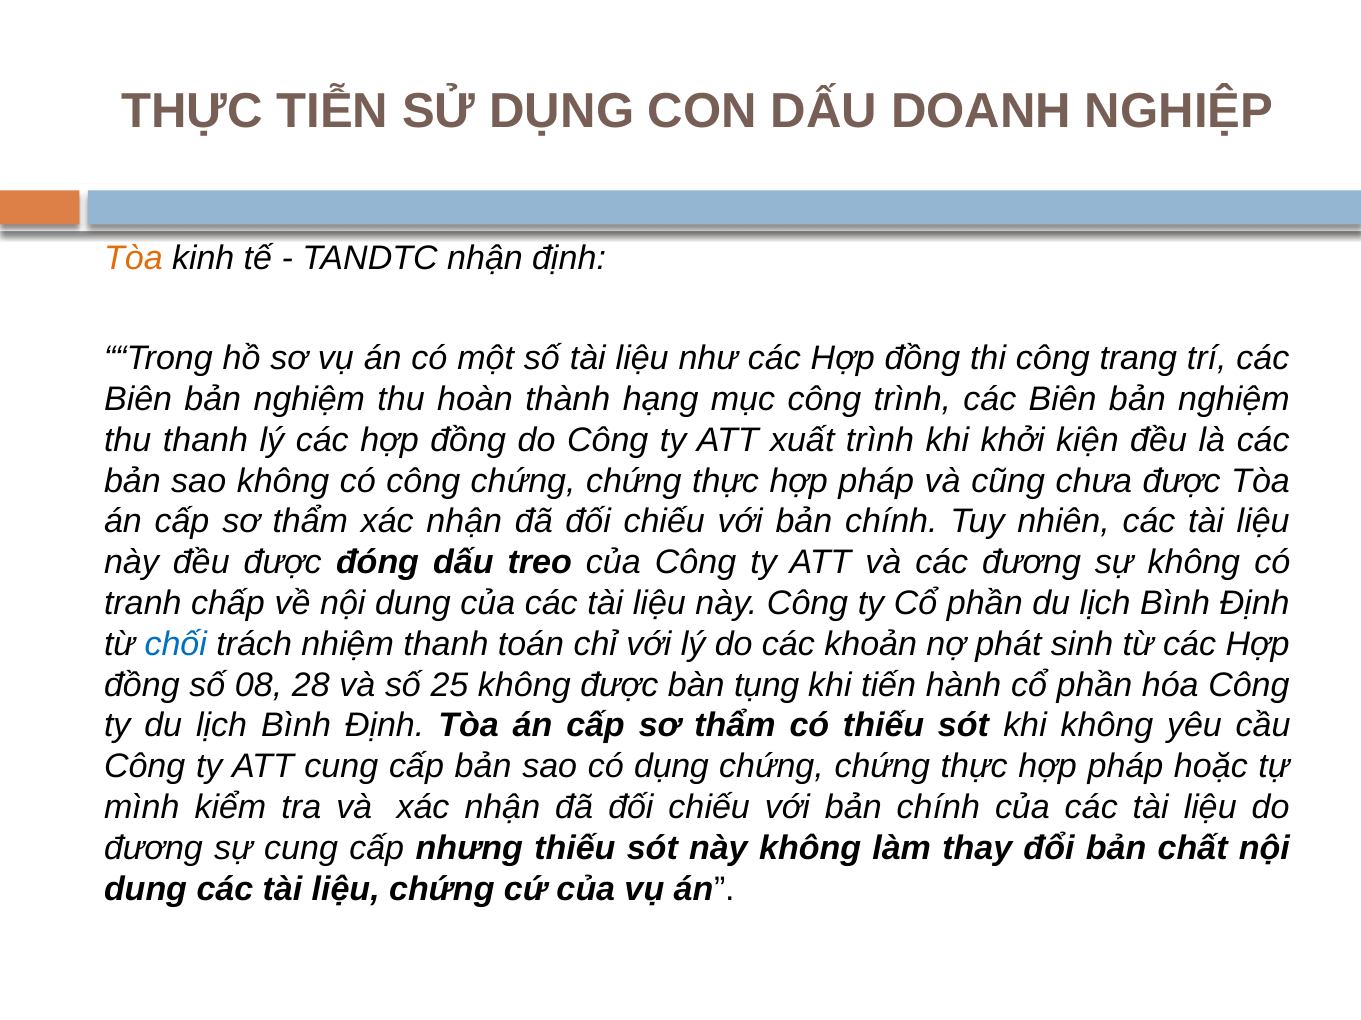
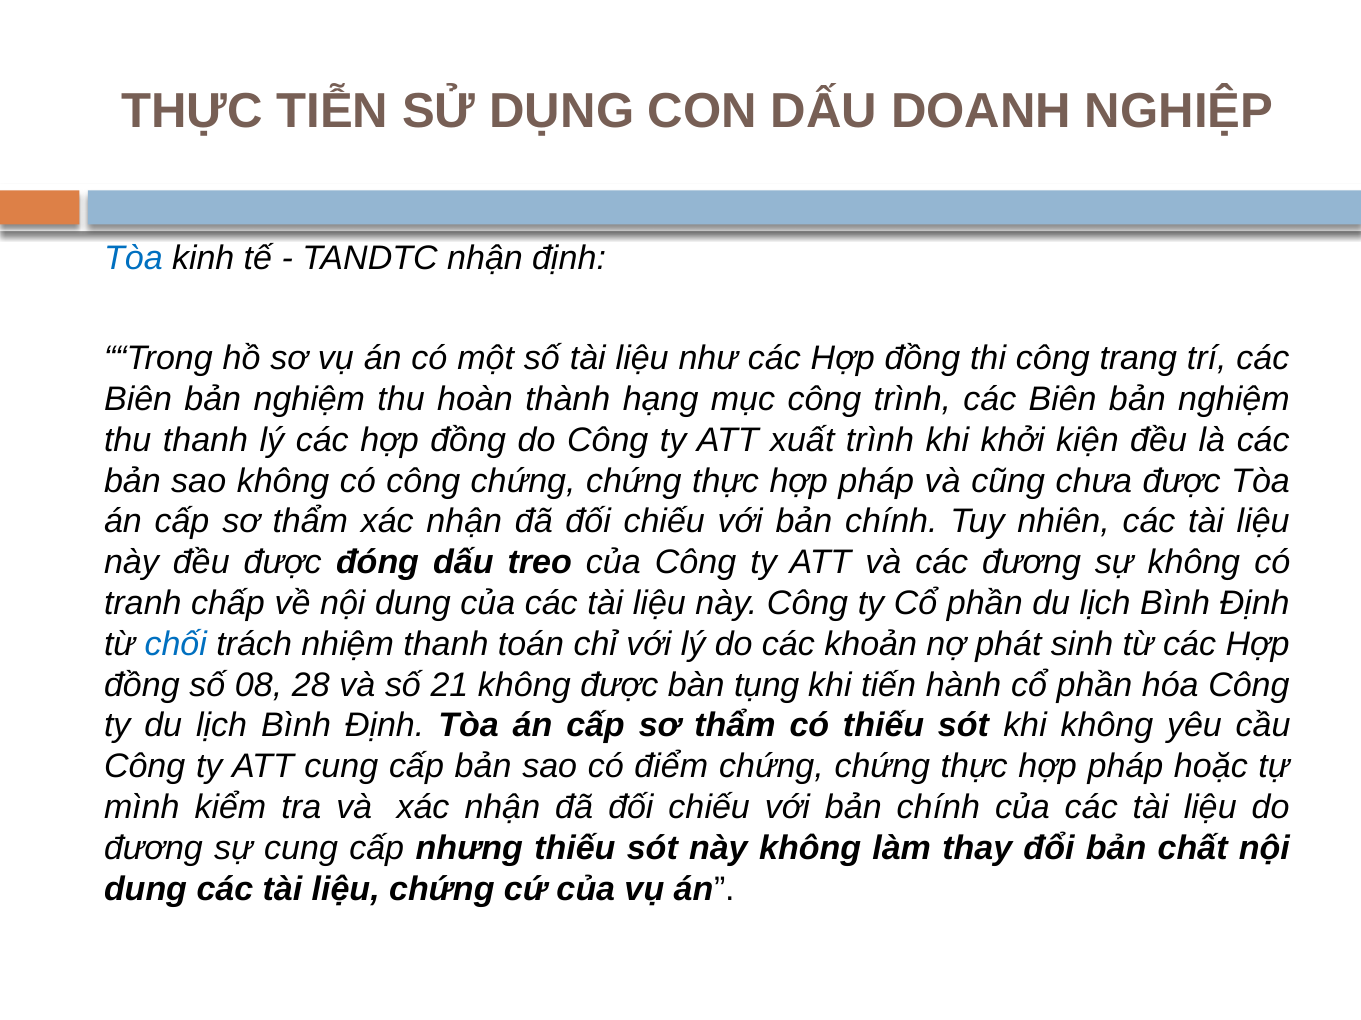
Tòa colour: orange -> blue (133, 258)
25: 25 -> 21 (450, 685)
có dụng: dụng -> điểm (671, 767)
